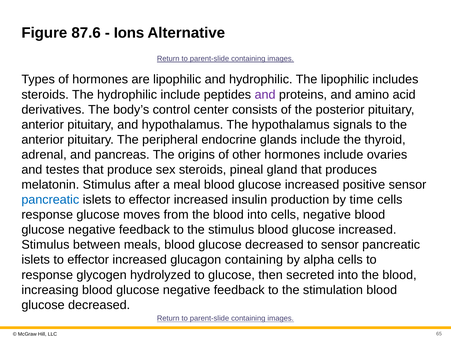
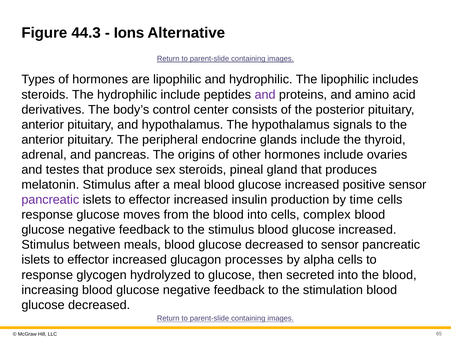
87.6: 87.6 -> 44.3 (86, 33)
pancreatic colour: blue -> purple (50, 200)
cells negative: negative -> complex (327, 215)
glucagon containing: containing -> processes (254, 260)
